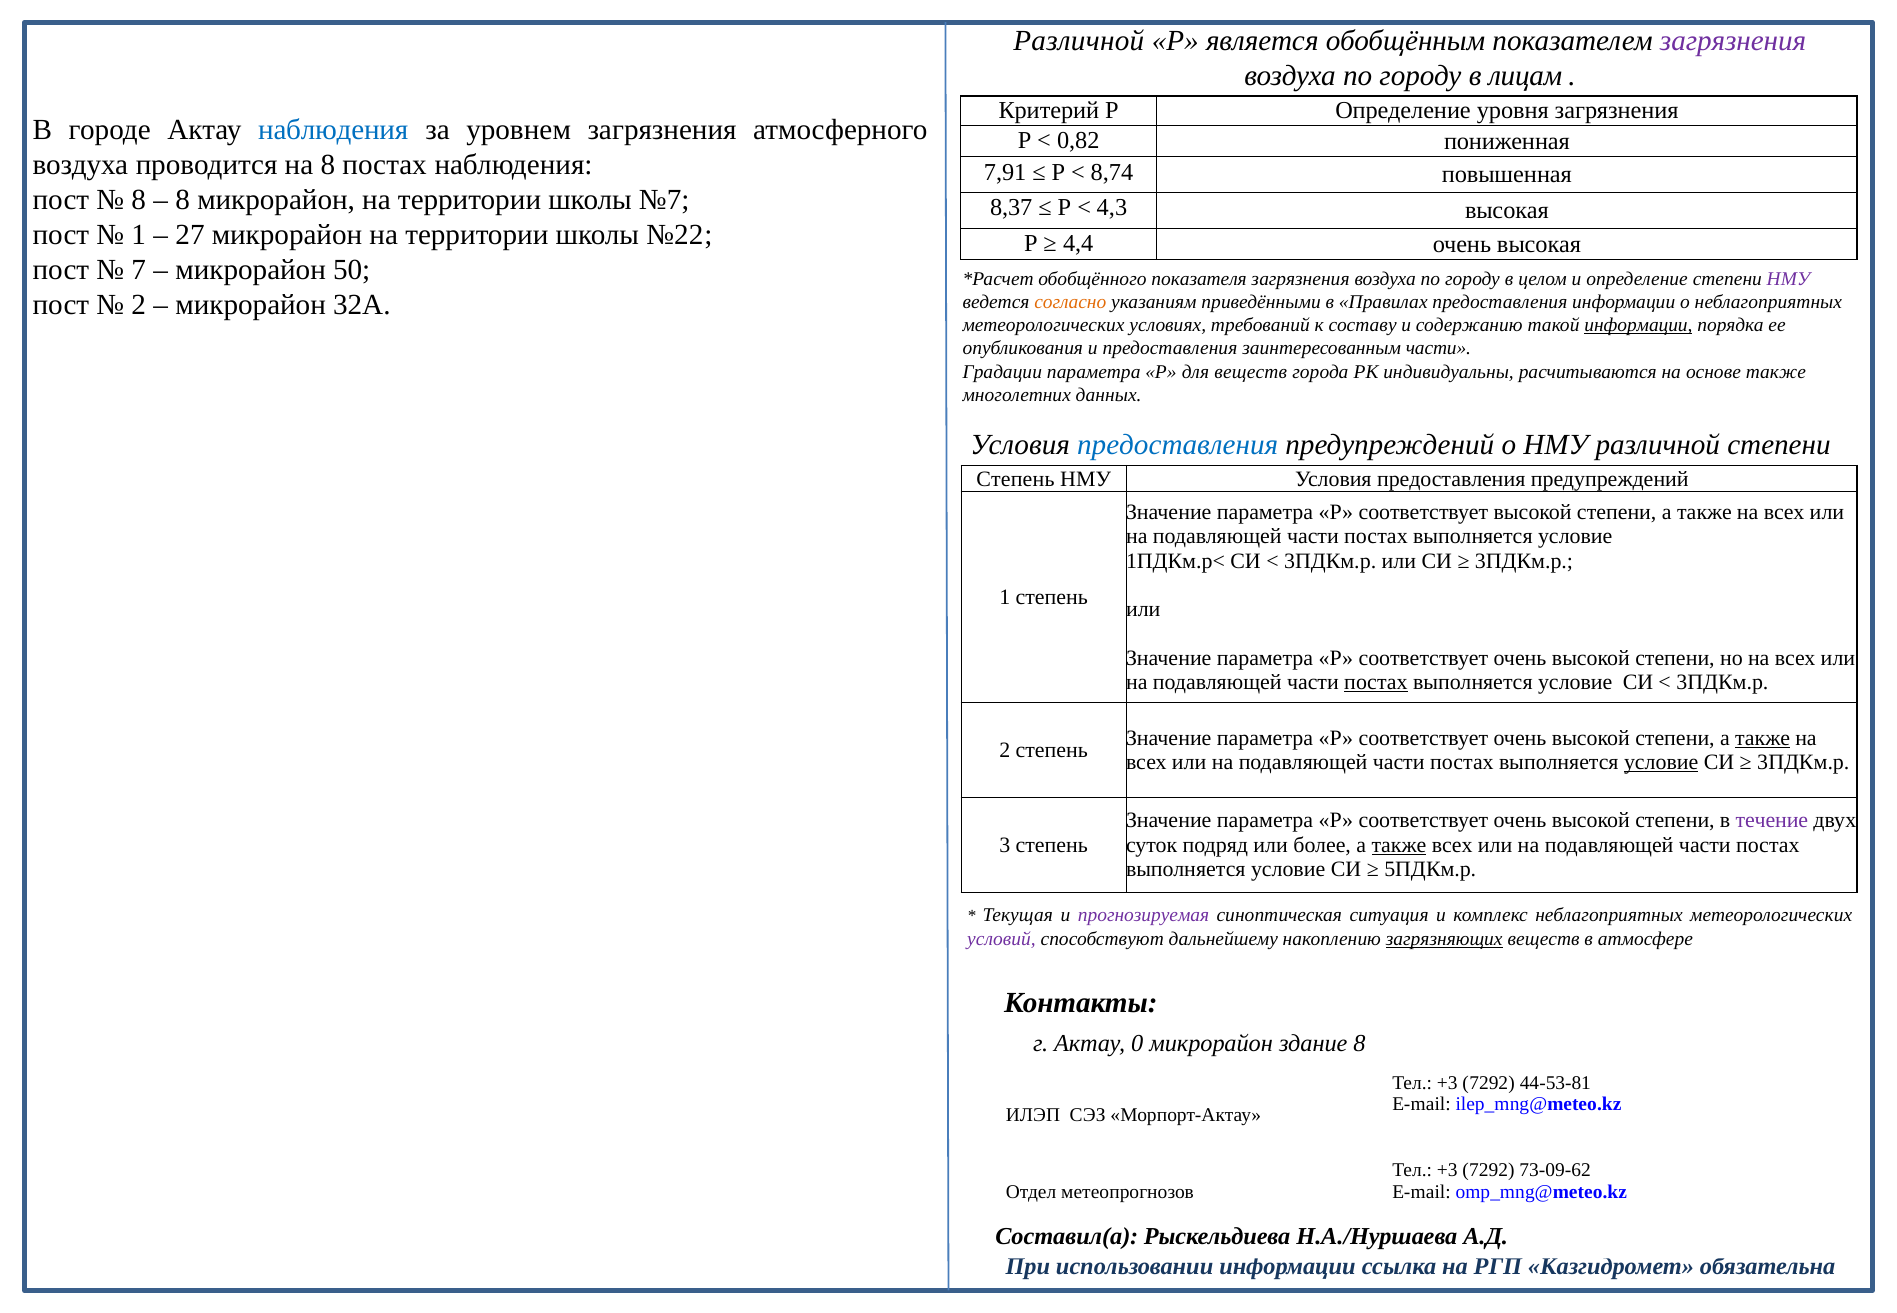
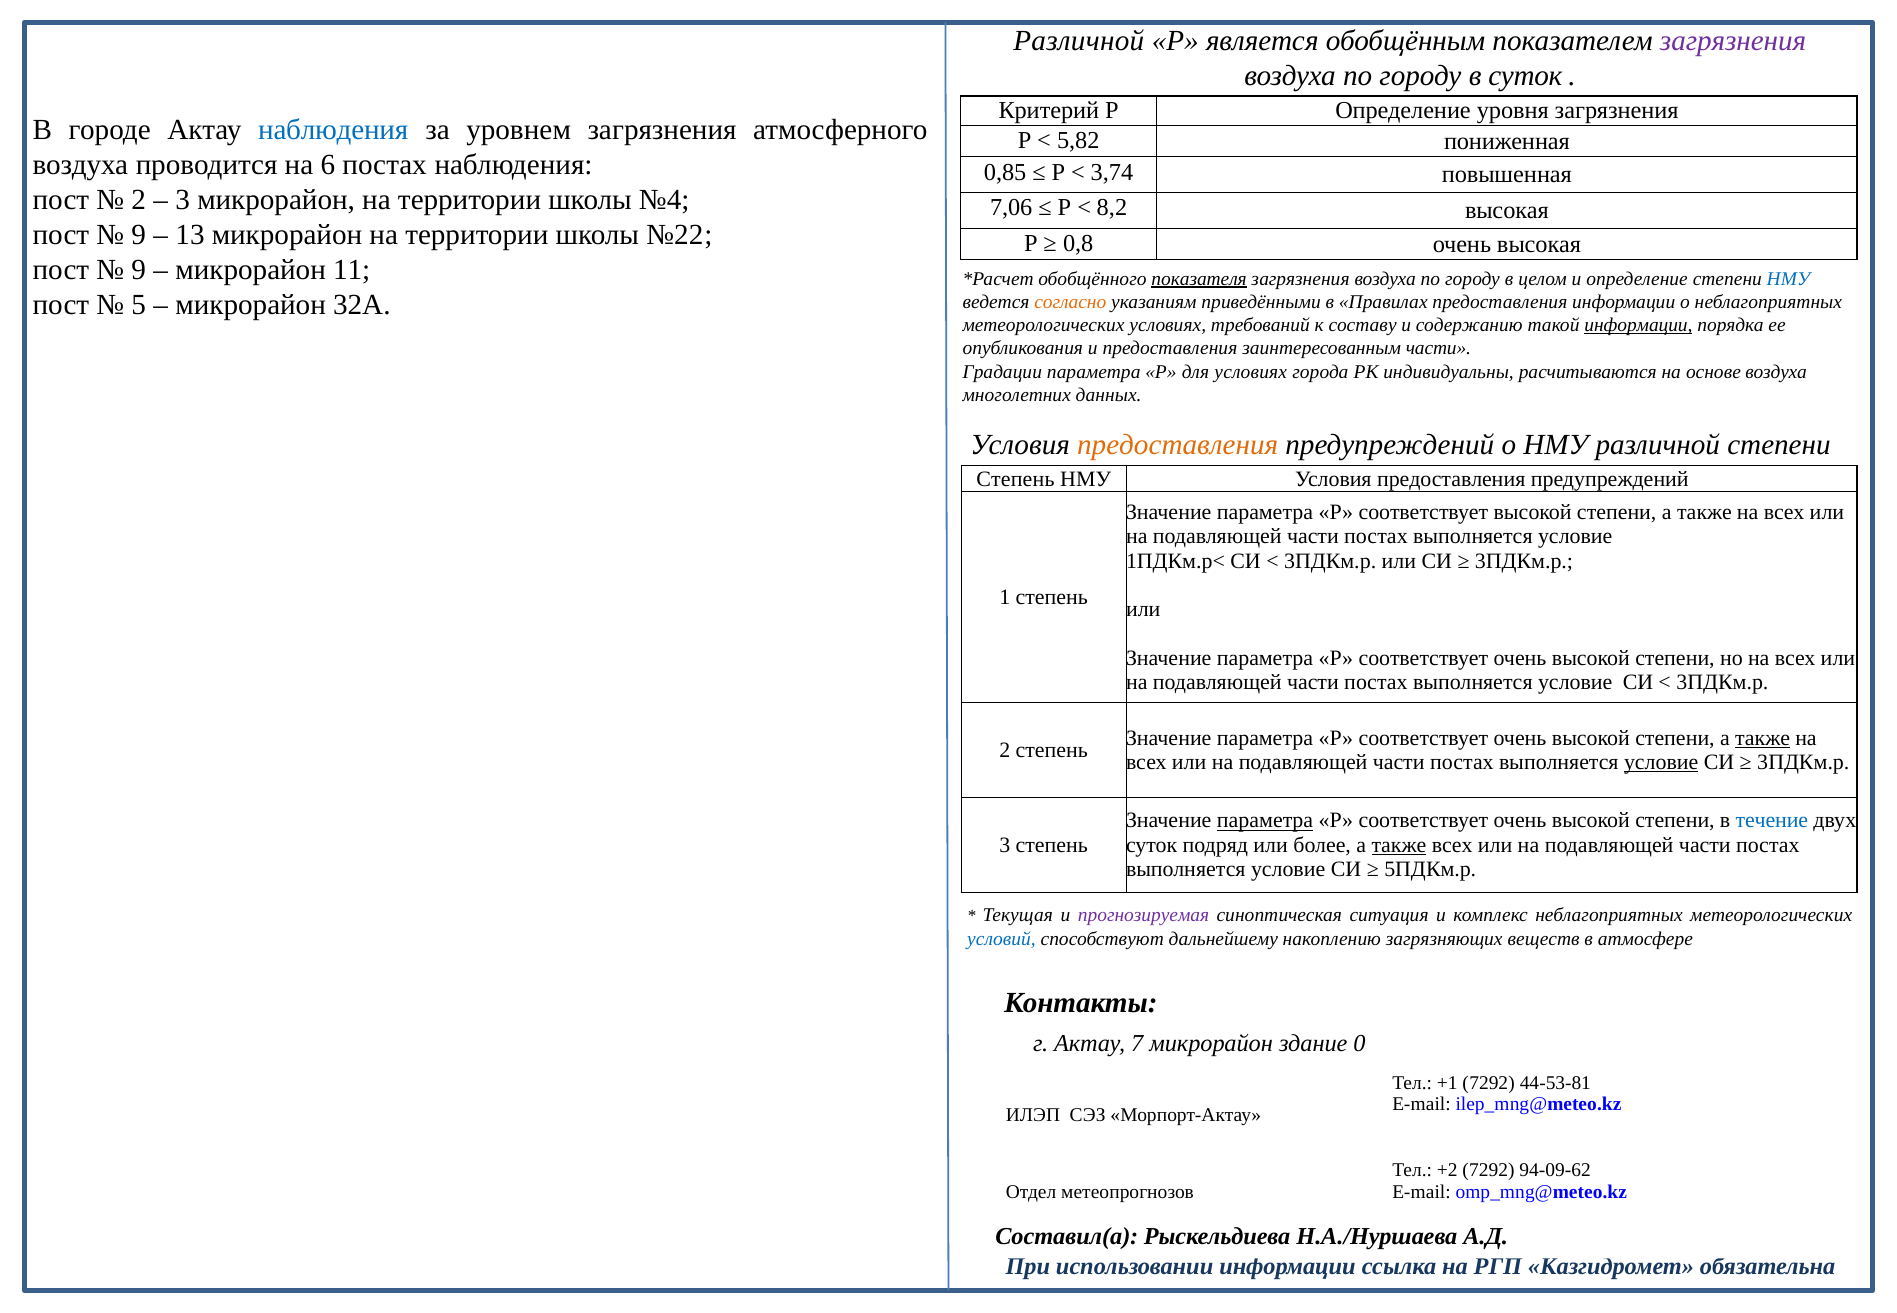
в лицам: лицам -> суток (1525, 76)
0,82: 0,82 -> 5,82 (1078, 141)
на 8: 8 -> 6 (328, 165)
7,91: 7,91 -> 0,85 (1005, 172)
8,74: 8,74 -> 3,74 (1112, 172)
8: 8 -> 2 (139, 200)
8: 8 -> 3 (183, 200)
№7: №7 -> №4 (664, 200)
8,37: 8,37 -> 7,06 (1011, 208)
4,3: 4,3 -> 8,2 (1112, 208)
1: 1 -> 9 (139, 235)
27: 27 -> 13 (190, 235)
4,4: 4,4 -> 0,8 (1078, 244)
7: 7 -> 9 (139, 270)
50: 50 -> 11 (352, 270)
показателя underline: none -> present (1199, 279)
НМУ colour: purple -> blue (1789, 279)
2: 2 -> 5 (139, 305)
для веществ: веществ -> условиях (1251, 372)
основе также: также -> воздуха (1776, 372)
предоставления colour: blue -> orange (1178, 445)
постах underline: present -> none (1376, 682)
параметра underline: none -> present (1265, 821)
течение colour: purple -> blue (1772, 821)
условий colour: purple -> blue (1002, 939)
загрязняющих underline: present -> none (1444, 939)
0: 0 -> 7 (1137, 1044)
здание 8: 8 -> 0 (1359, 1044)
+3: +3 -> +1 (1447, 1083)
+3: +3 -> +2 (1447, 1170)
73-09-62: 73-09-62 -> 94-09-62 (1555, 1170)
